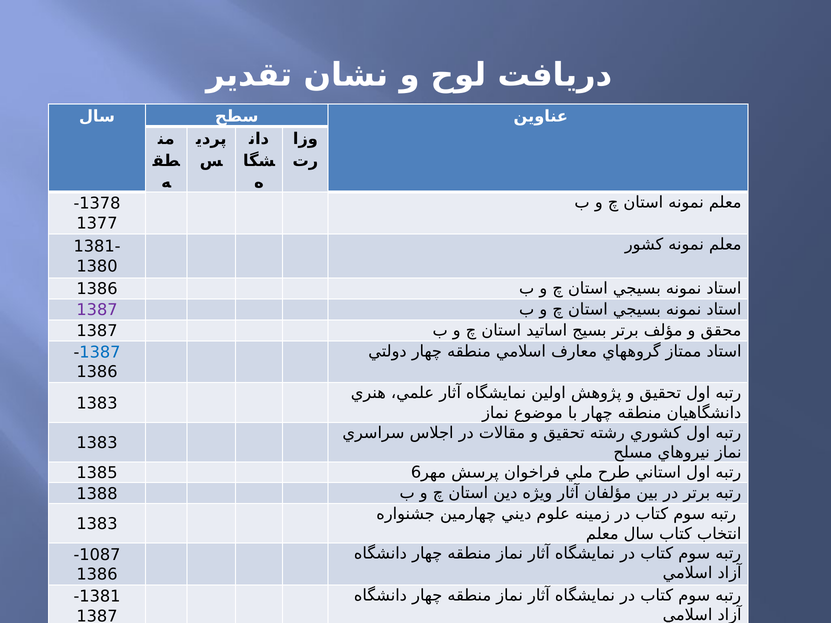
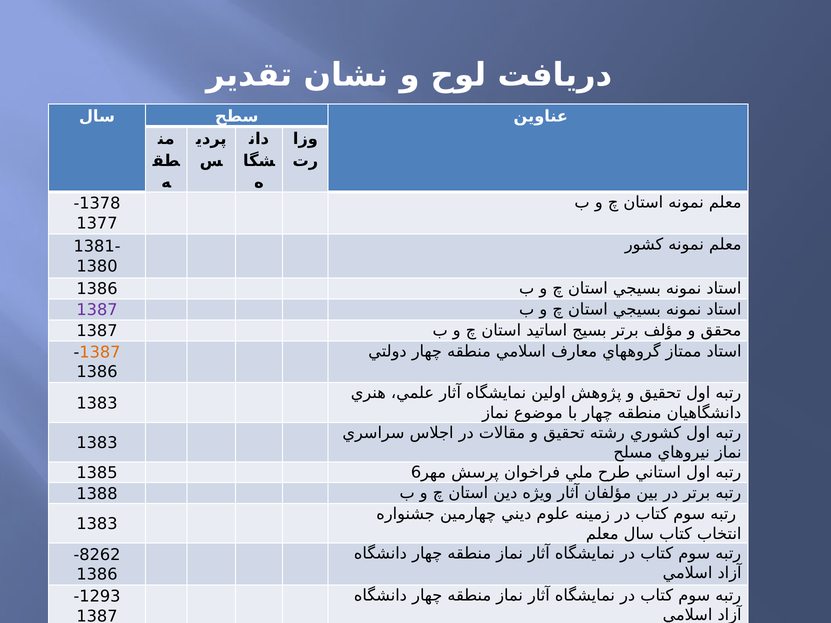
1387 colour: blue -> orange (100, 353)
1087: 1087 -> 8262 (100, 555)
1381: 1381 -> 1293 (100, 597)
